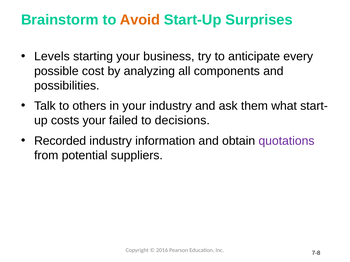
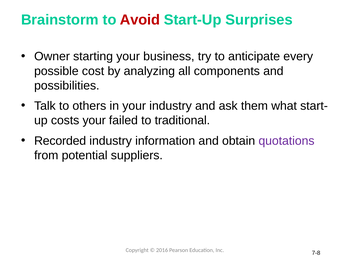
Avoid colour: orange -> red (140, 20)
Levels: Levels -> Owner (52, 57)
decisions: decisions -> traditional (182, 121)
